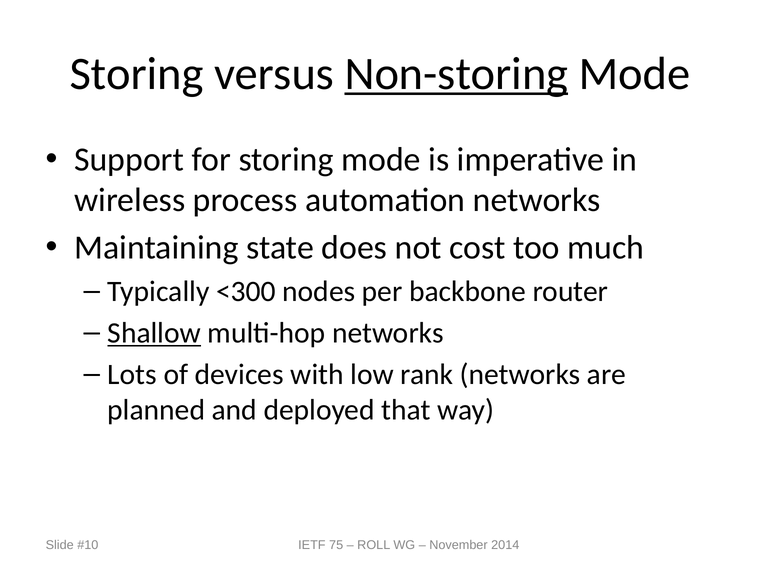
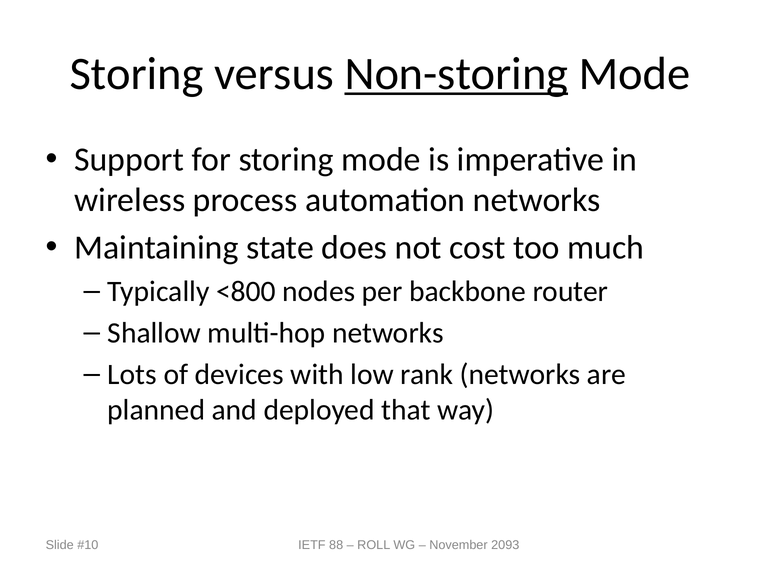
<300: <300 -> <800 (246, 291)
Shallow underline: present -> none (154, 333)
75: 75 -> 88 (336, 545)
2014: 2014 -> 2093 (505, 545)
